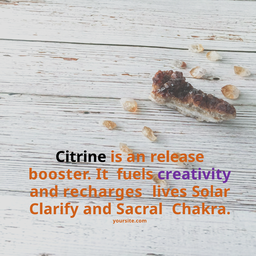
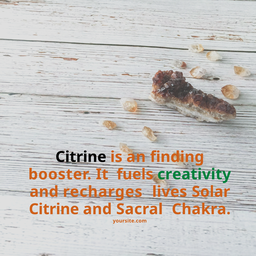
release: release -> finding (177, 157)
creativity colour: purple -> green (194, 174)
Clarify: Clarify -> Citrine (54, 209)
